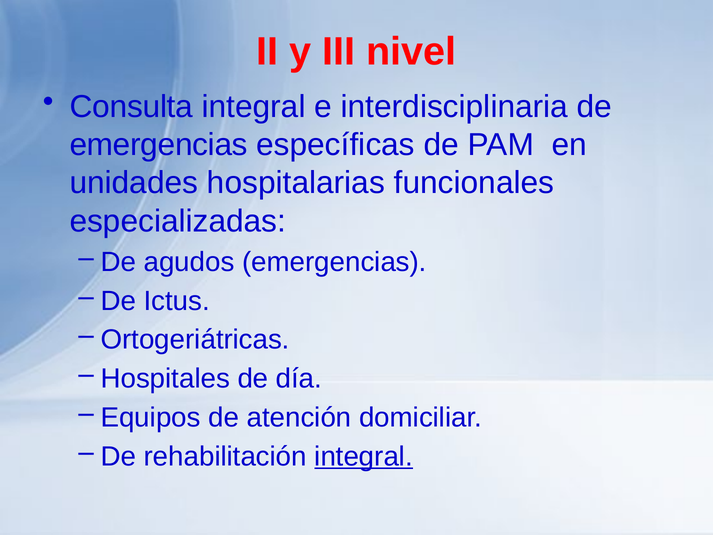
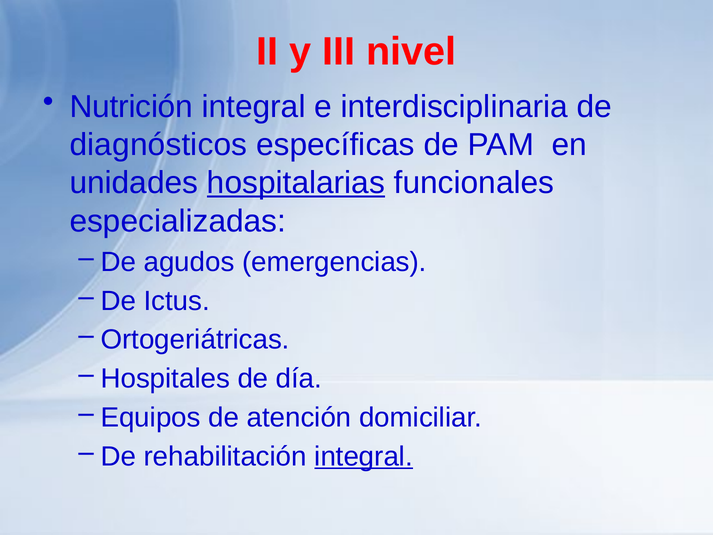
Consulta: Consulta -> Nutrición (131, 107)
emergencias: emergencias -> diagnósticos (158, 145)
hospitalarias underline: none -> present (296, 183)
